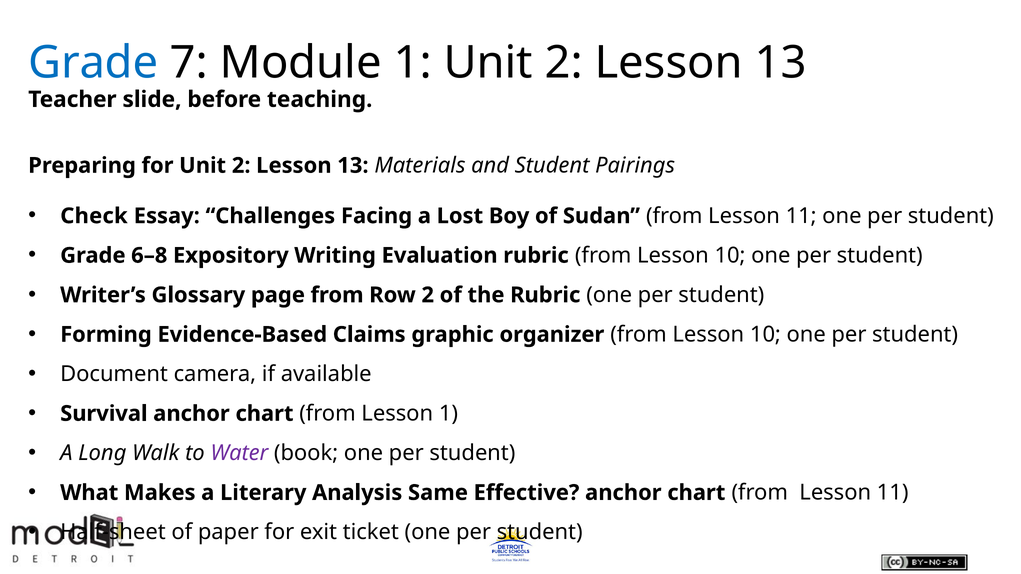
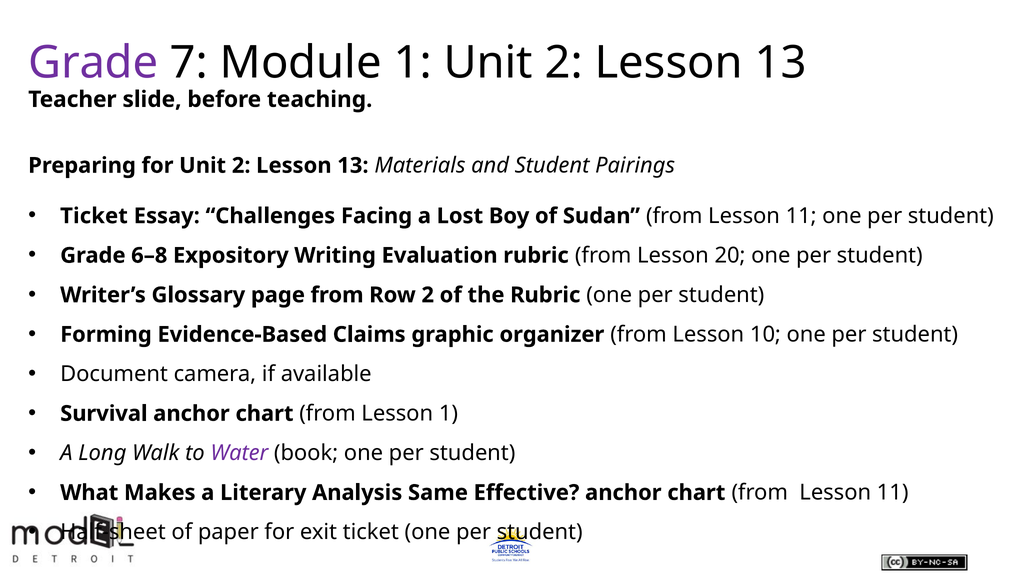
Grade colour: blue -> purple (93, 63)
Check: Check -> Ticket (94, 216)
rubric from Lesson 10: 10 -> 20 (730, 256)
